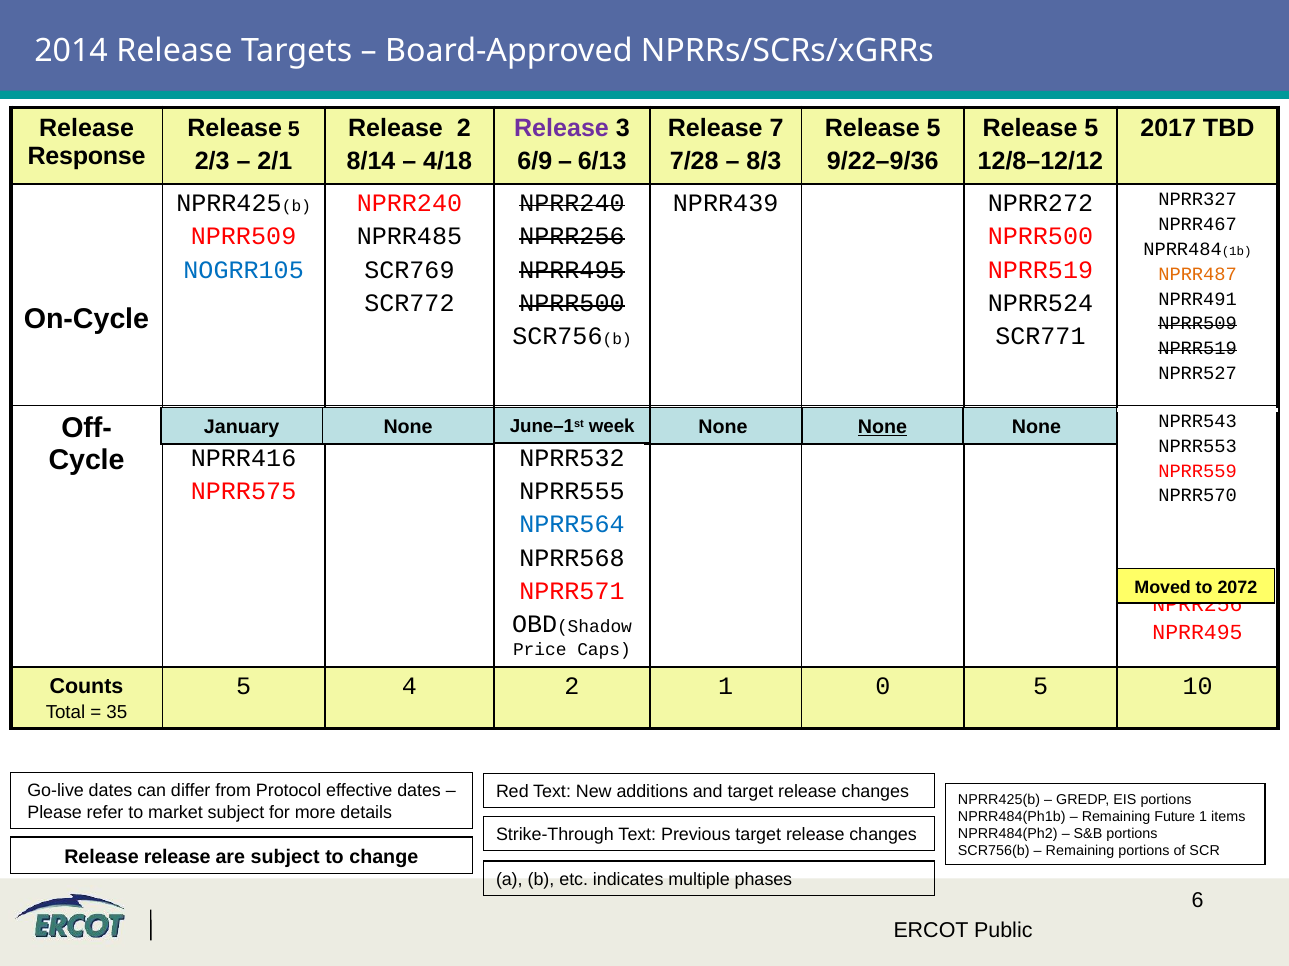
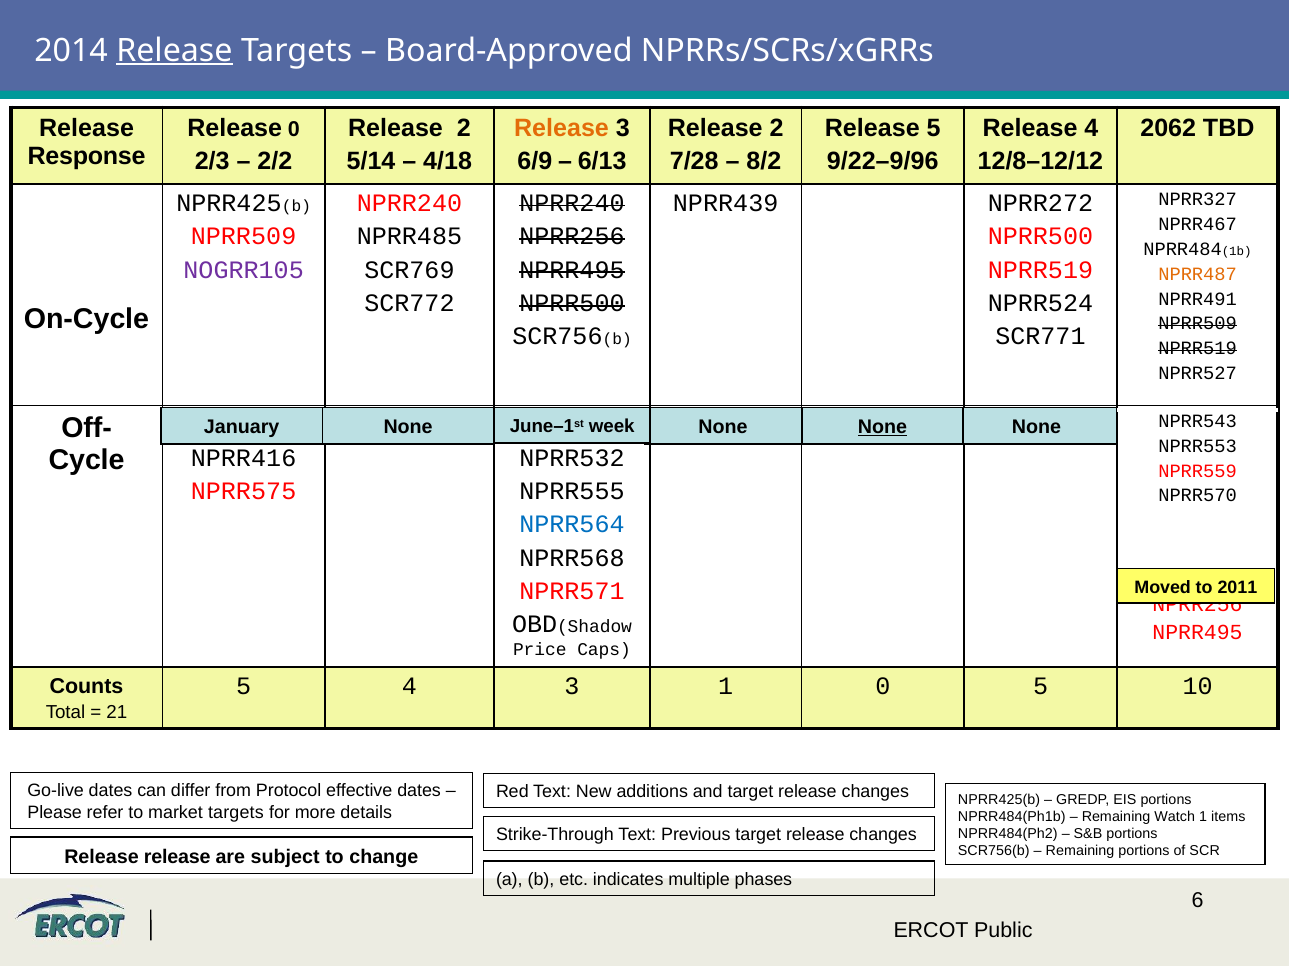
Release underline: none -> present (174, 51)
5: 5 -> 0 (294, 130)
Release colour: purple -> orange (561, 128)
7: 7 -> 2 (776, 128)
5: 5 -> 4 (1091, 128)
2017: 2017 -> 2062 (1168, 128)
2/1: 2/1 -> 2/2 (275, 162)
8/14: 8/14 -> 5/14 (371, 162)
8/3: 8/3 -> 8/2 (764, 162)
9/22–9/36: 9/22–9/36 -> 9/22–9/96 (883, 162)
NOGRR105 colour: blue -> purple (244, 270)
2072: 2072 -> 2011 (1237, 588)
4 2: 2 -> 3 (572, 687)
35: 35 -> 21 (117, 713)
market subject: subject -> targets (236, 813)
Future: Future -> Watch (1175, 817)
